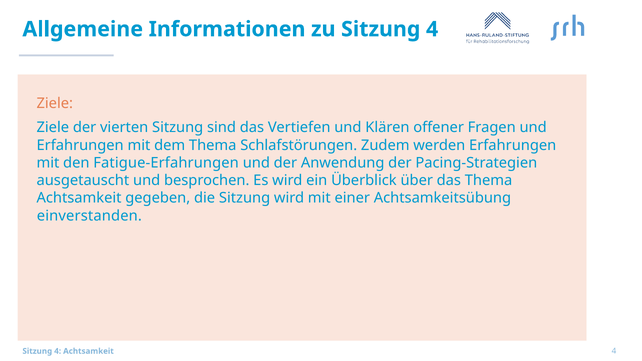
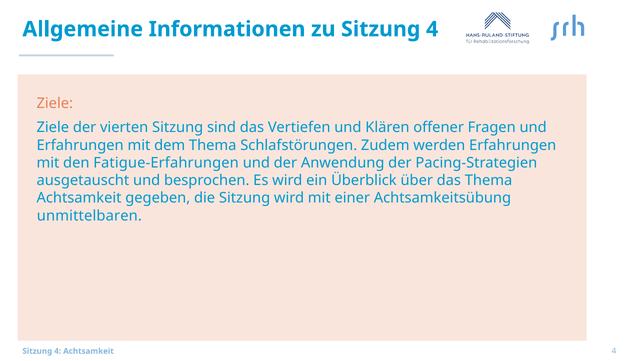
einverstanden: einverstanden -> unmittelbaren (89, 216)
